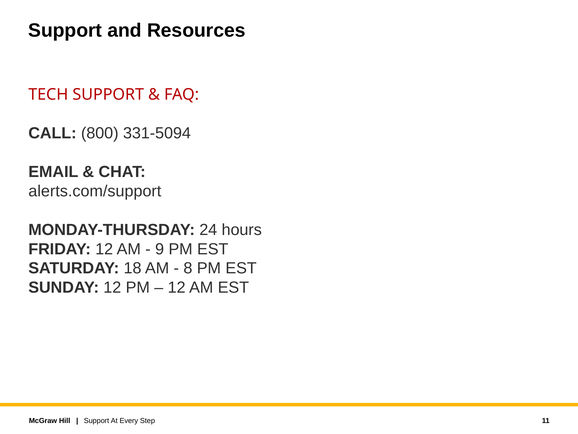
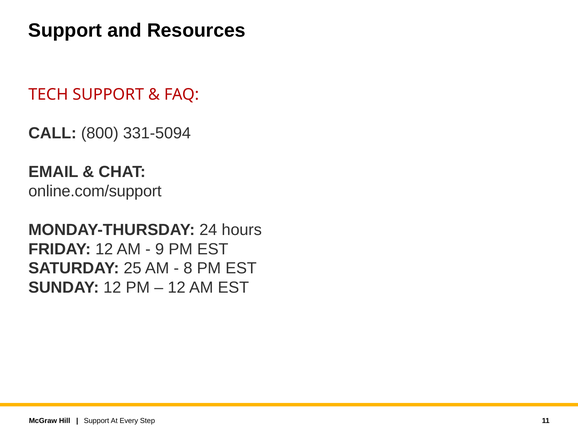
alerts.com/support: alerts.com/support -> online.com/support (95, 191)
18: 18 -> 25 (133, 268)
